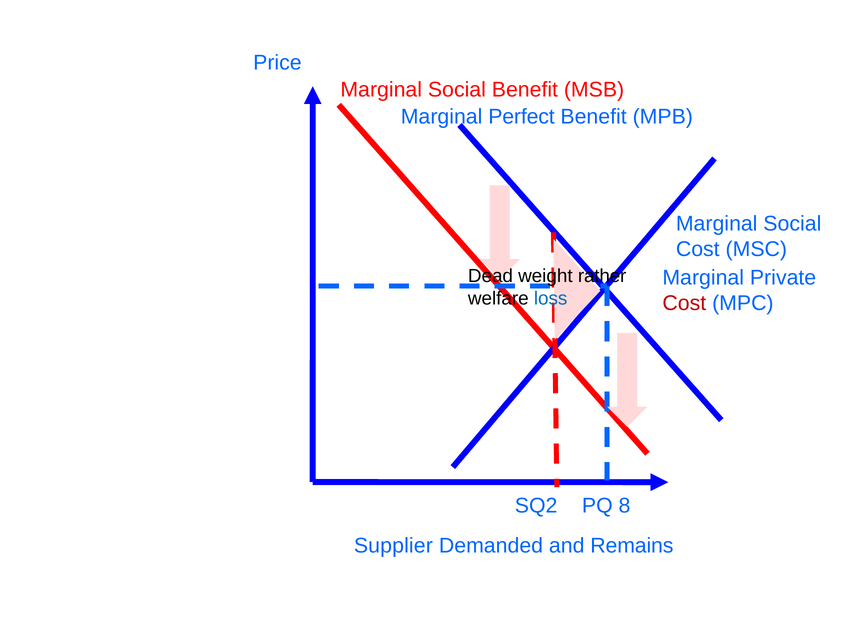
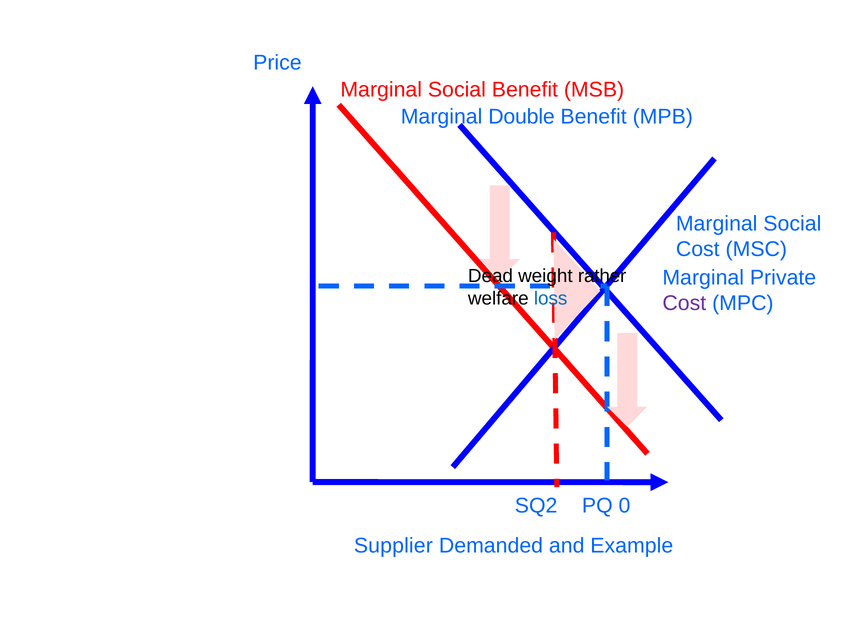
Perfect: Perfect -> Double (522, 117)
Cost colour: red -> purple (684, 303)
8: 8 -> 0 (624, 506)
Remains: Remains -> Example (632, 546)
